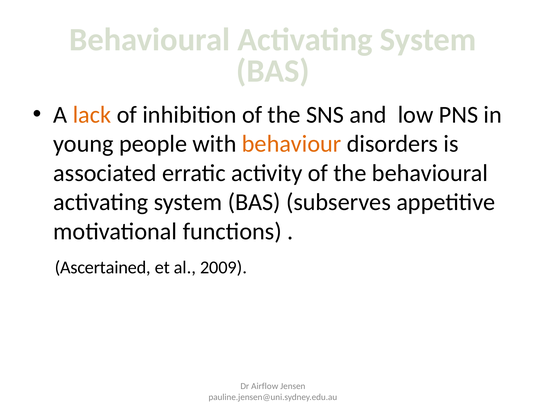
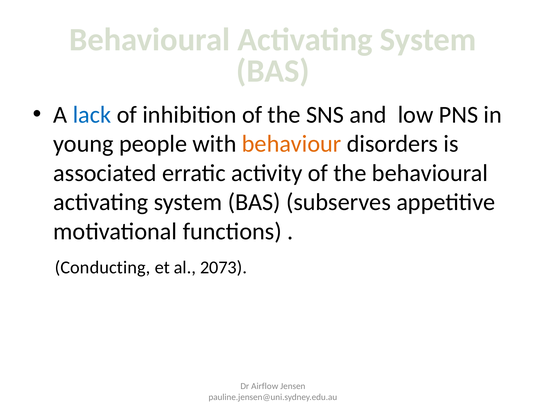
lack colour: orange -> blue (92, 115)
Ascertained: Ascertained -> Conducting (103, 267)
2009: 2009 -> 2073 (223, 267)
